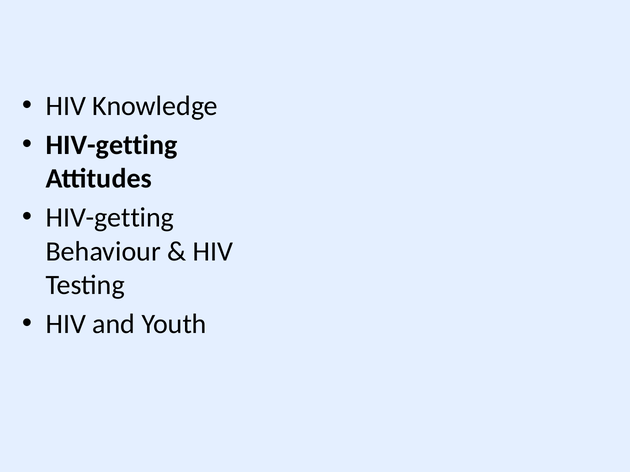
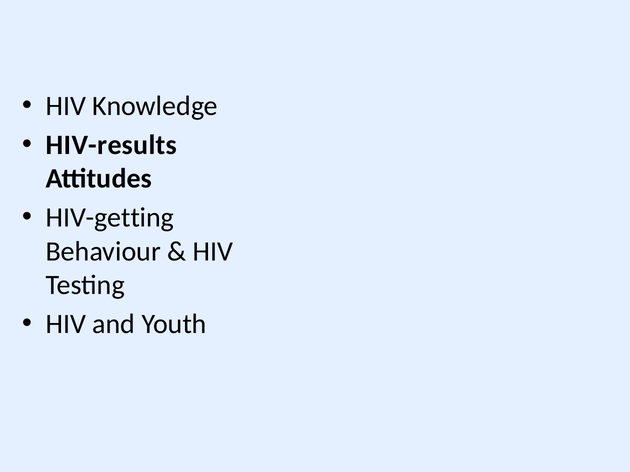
HIV-getting: HIV-getting -> HIV-results (111, 145)
